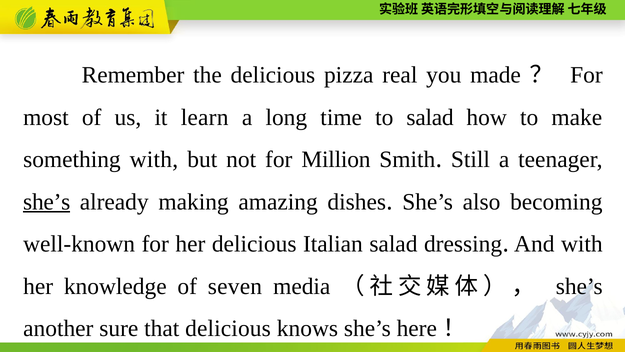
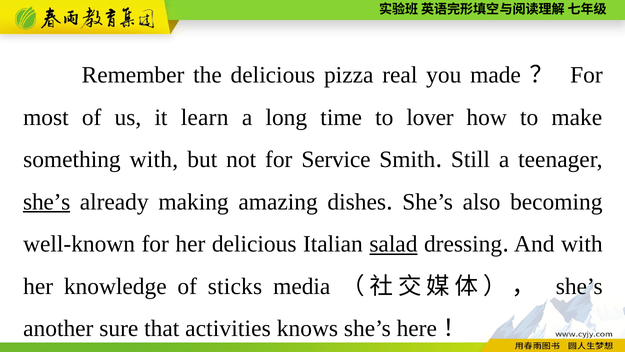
to salad: salad -> lover (430, 117)
Million: Million -> Service (336, 159)
salad underline: none -> present (393, 244)
seven: seven -> sticks (235, 286)
that delicious: delicious -> activities (228, 328)
